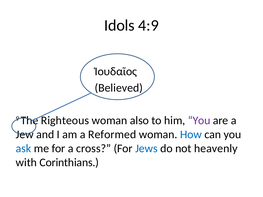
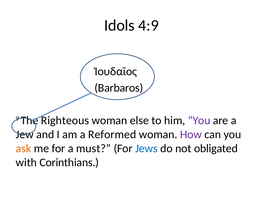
Believed: Believed -> Barbaros (119, 88)
also: also -> else (139, 121)
How colour: blue -> purple (191, 135)
ask colour: blue -> orange (24, 149)
cross: cross -> must (94, 149)
heavenly: heavenly -> obligated (216, 149)
